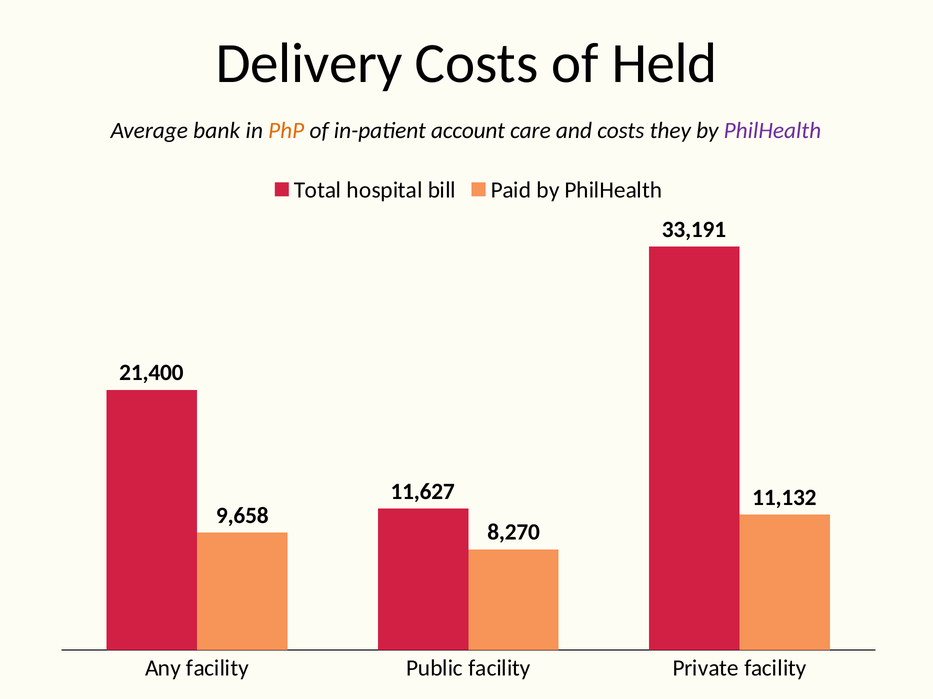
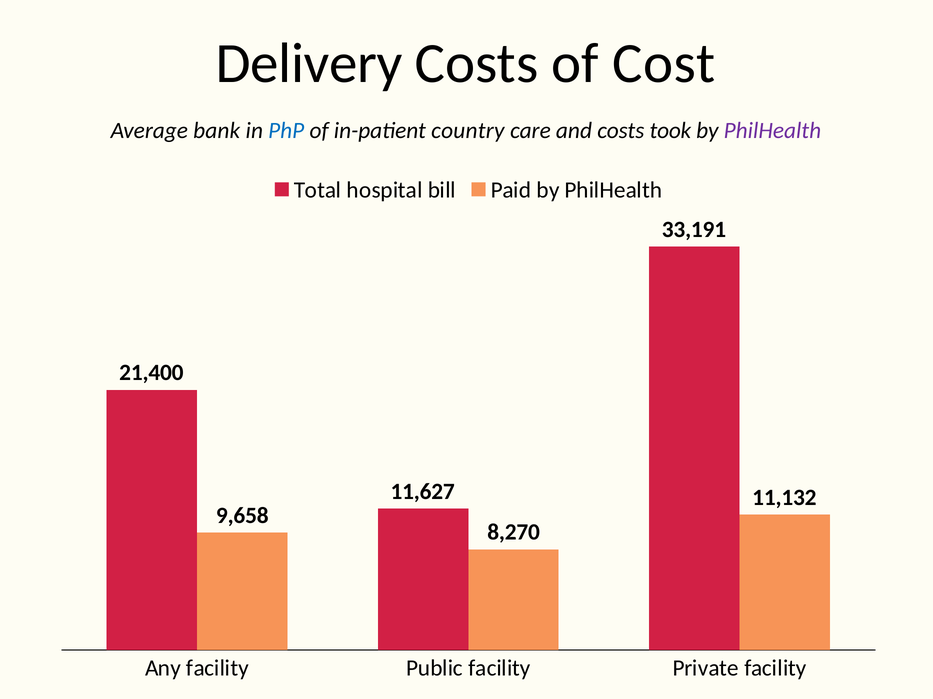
Held: Held -> Cost (664, 64)
PhP colour: orange -> blue (286, 131)
account: account -> country (468, 131)
they: they -> took (670, 131)
